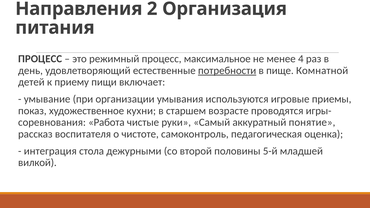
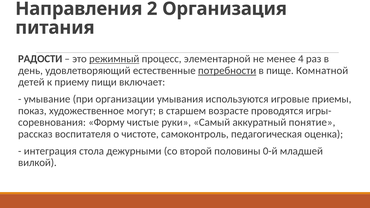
ПРОЦЕСС: ПРОЦЕСС -> РАДОСТИ (40, 59)
режимный underline: none -> present (114, 59)
максимальное: максимальное -> элементарной (217, 59)
кухни: кухни -> могут (141, 111)
Работа: Работа -> Форму (106, 122)
5-й: 5-й -> 0-й (270, 151)
